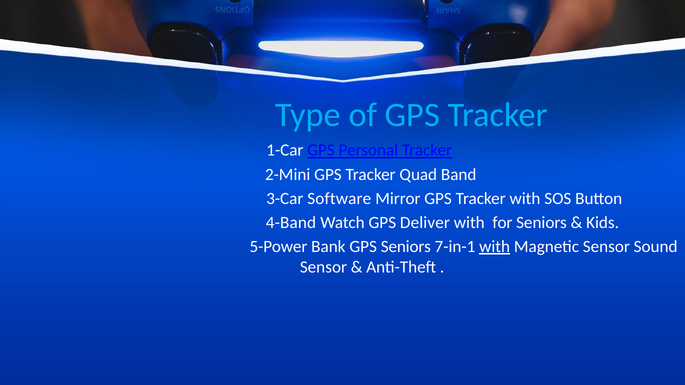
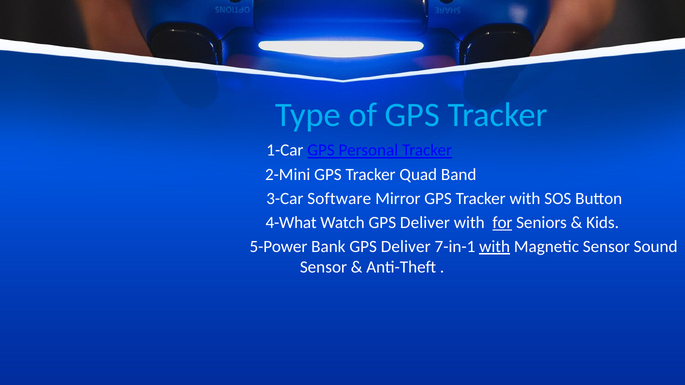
4-Band: 4-Band -> 4-What (291, 223)
for underline: none -> present (502, 223)
Bank GPS Seniors: Seniors -> Deliver (406, 247)
